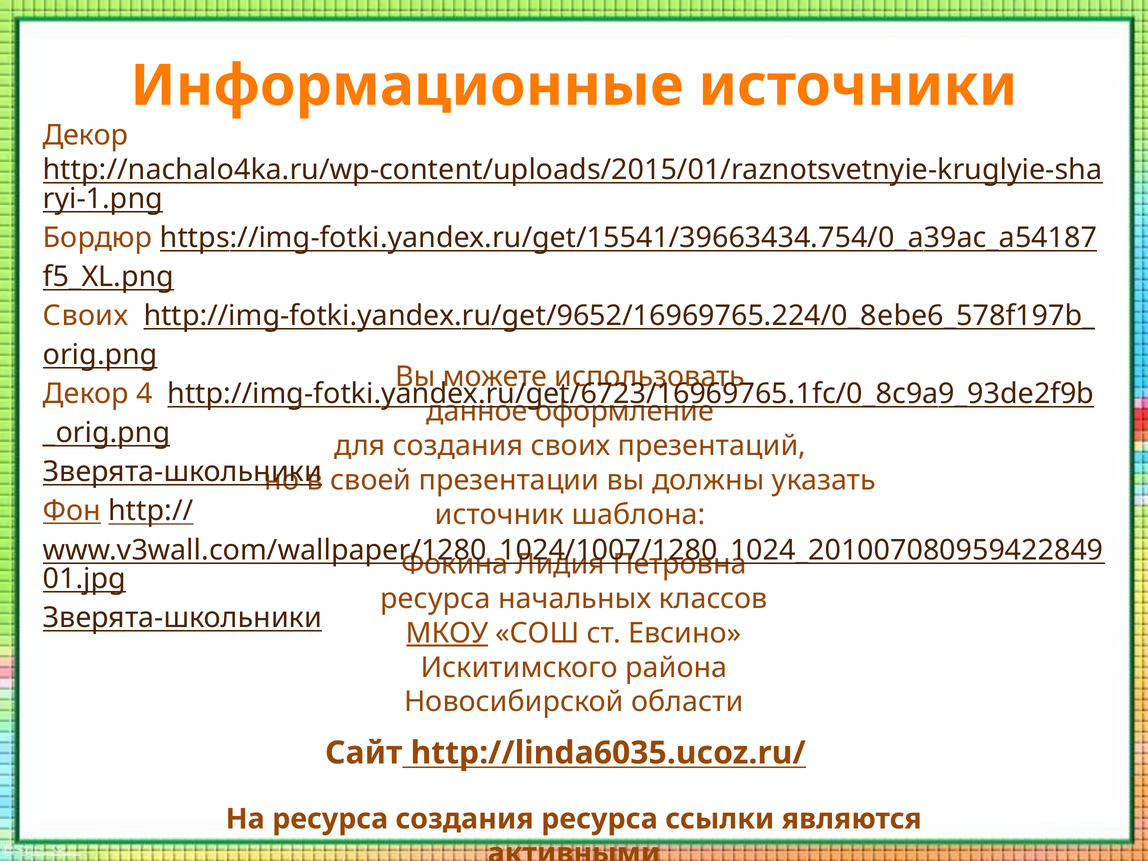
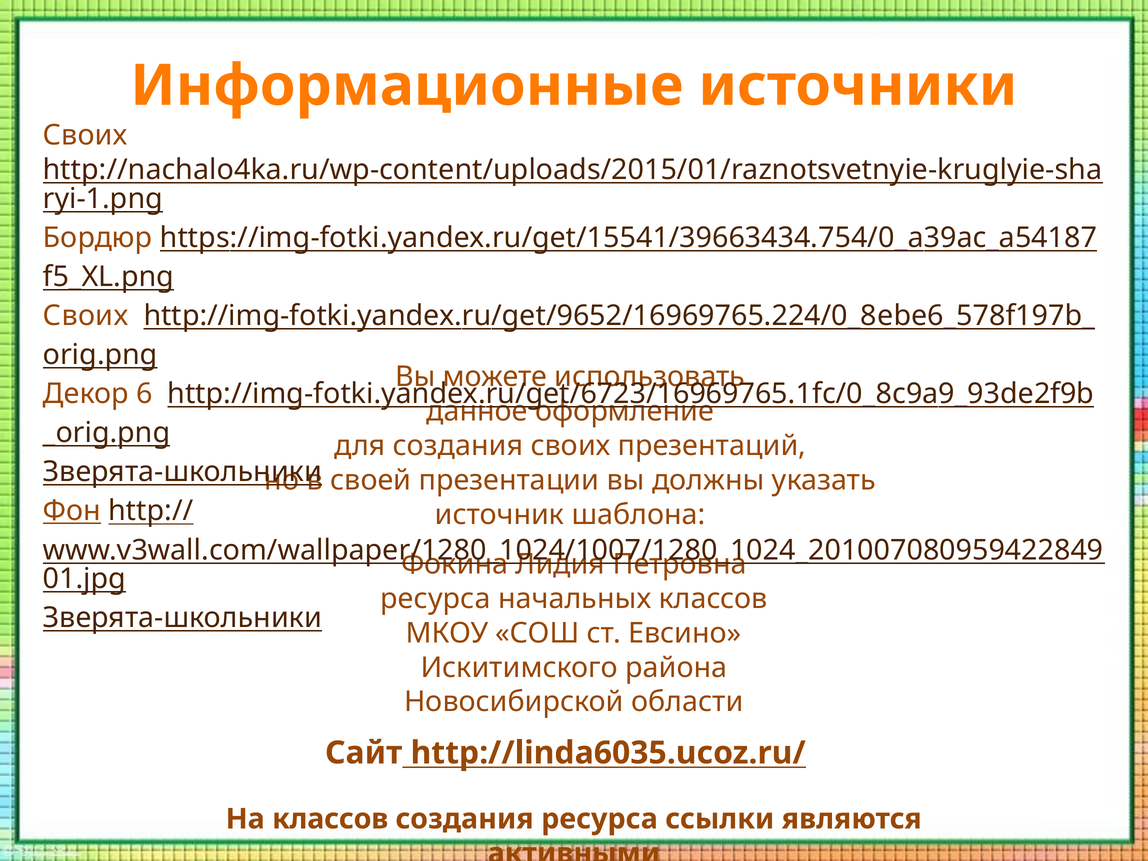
Декор: Декор -> Своих (85, 135)
4: 4 -> 6 (144, 394)
МКОУ underline: present -> none (447, 633)
На ресурса: ресурса -> классов (330, 819)
